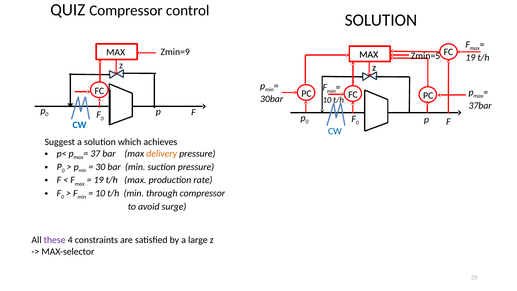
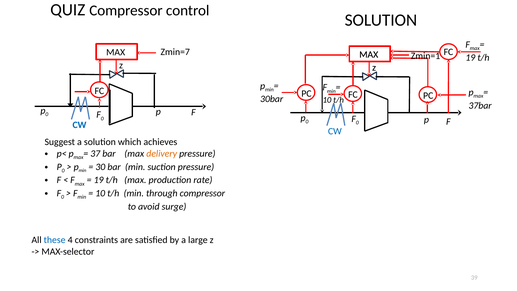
Zmin=9: Zmin=9 -> Zmin=7 (175, 52)
Zmin=5: Zmin=5 -> Zmin=1 (426, 56)
these colour: purple -> blue (55, 240)
